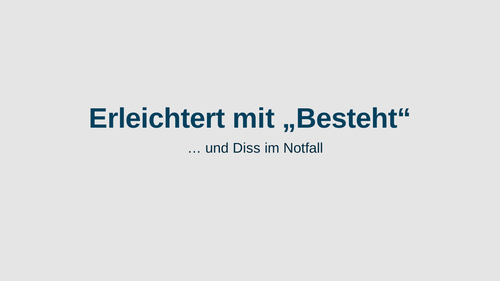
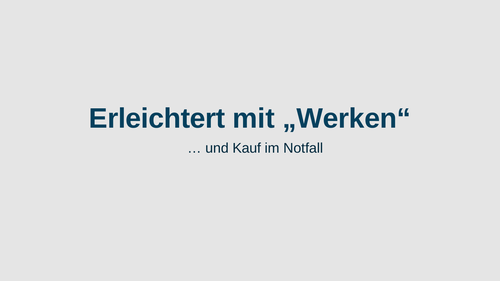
„Besteht“: „Besteht“ -> „Werken“ (347, 119)
Diss: Diss -> Kauf (247, 148)
